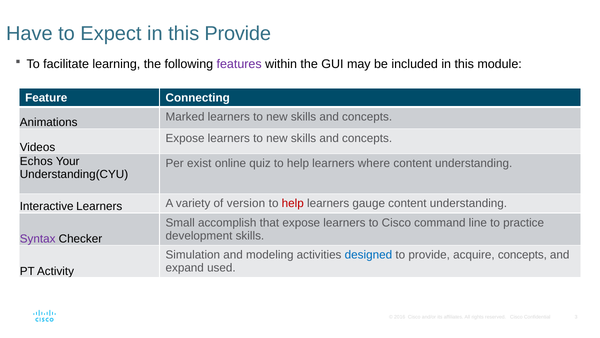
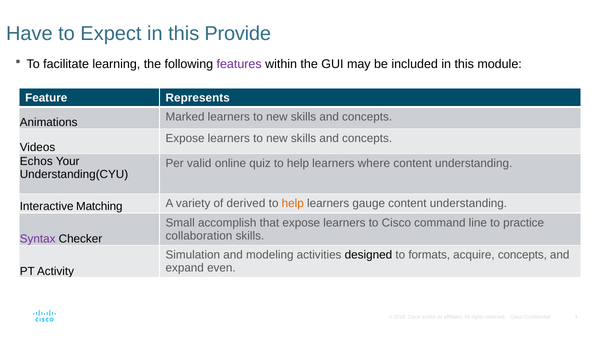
Connecting: Connecting -> Represents (198, 98)
exist: exist -> valid (199, 163)
Interactive Learners: Learners -> Matching (99, 206)
version: version -> derived (246, 203)
help colour: red -> orange (293, 203)
development: development -> collaboration (199, 236)
designed colour: blue -> black (368, 255)
to provide: provide -> formats (429, 255)
used: used -> even (221, 268)
